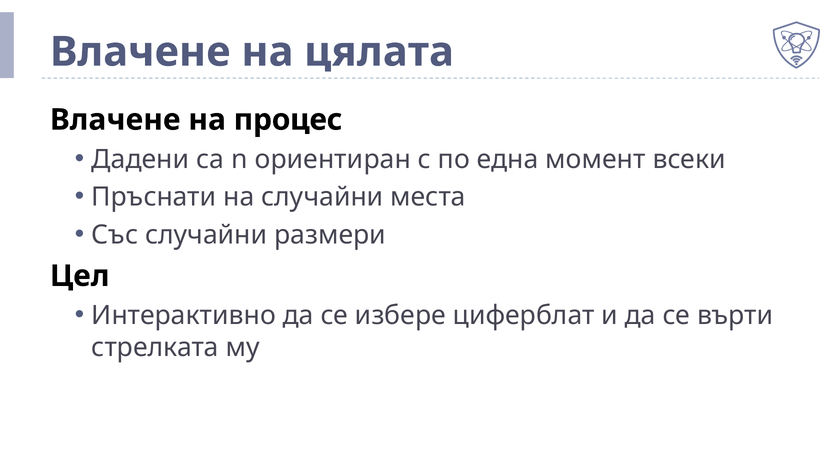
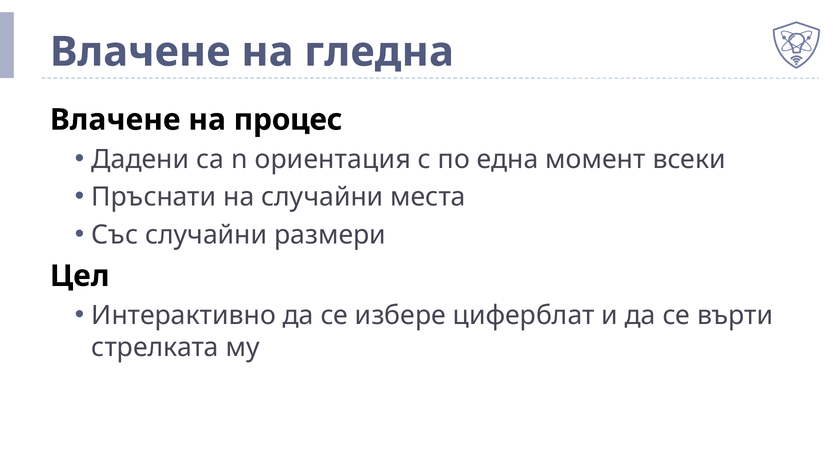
цялата: цялата -> гледна (379, 52)
ориентиран: ориентиран -> ориентация (333, 159)
